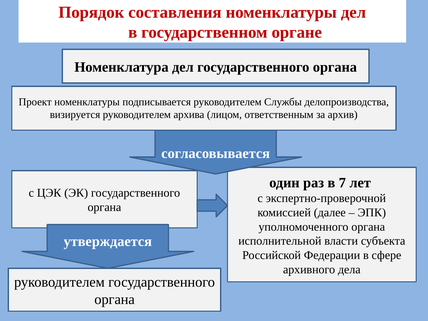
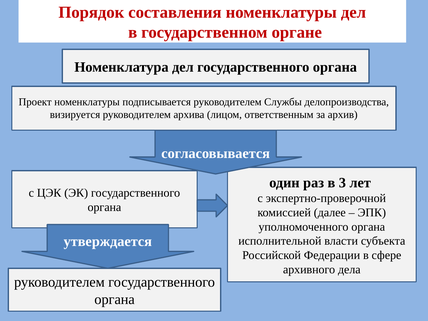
7: 7 -> 3 (342, 183)
